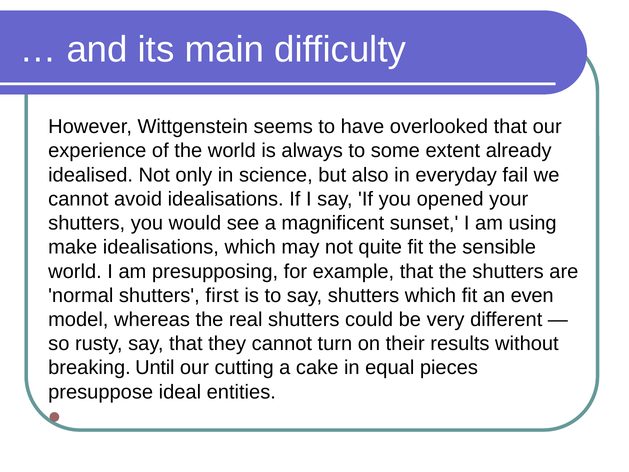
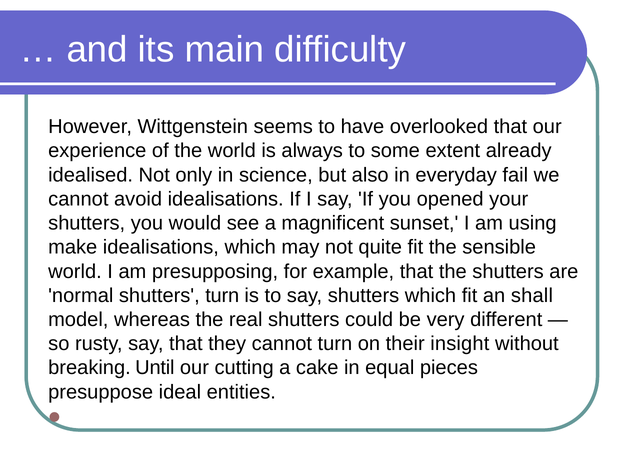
shutters first: first -> turn (222, 295)
even: even -> shall (532, 295)
results: results -> insight (460, 344)
